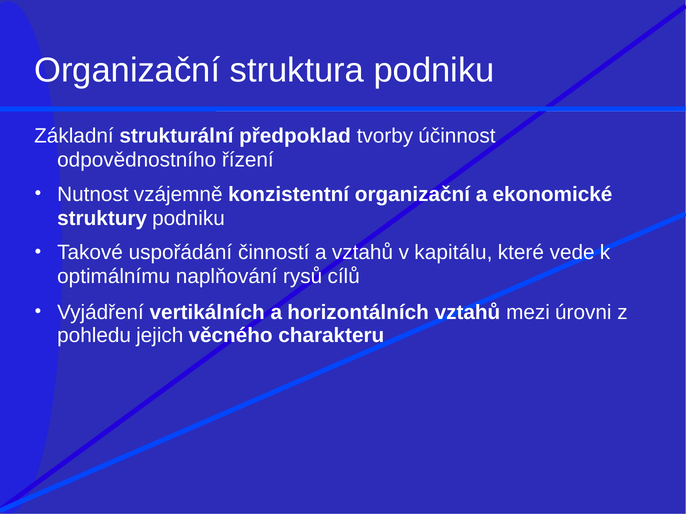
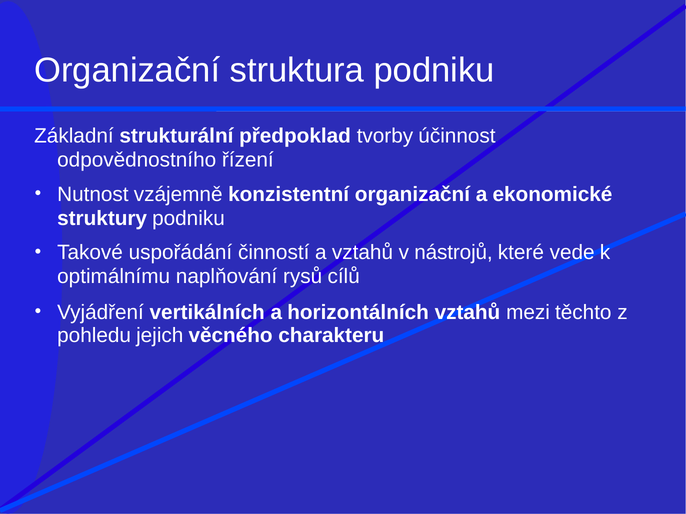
kapitálu: kapitálu -> nástrojů (454, 253)
úrovni: úrovni -> těchto (583, 313)
